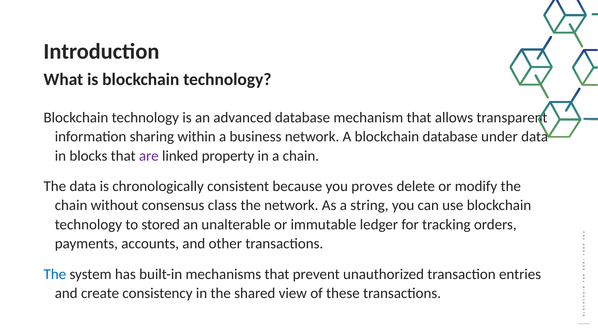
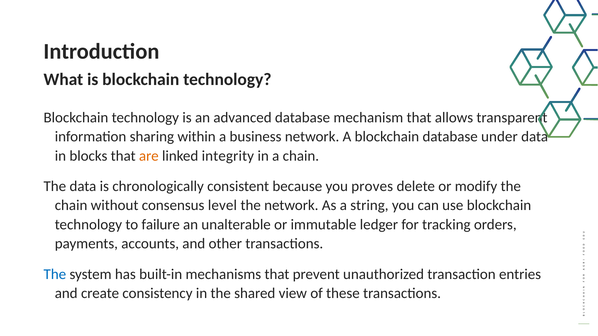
are colour: purple -> orange (149, 156)
property: property -> integrity (228, 156)
class: class -> level (222, 206)
stored: stored -> failure (161, 225)
